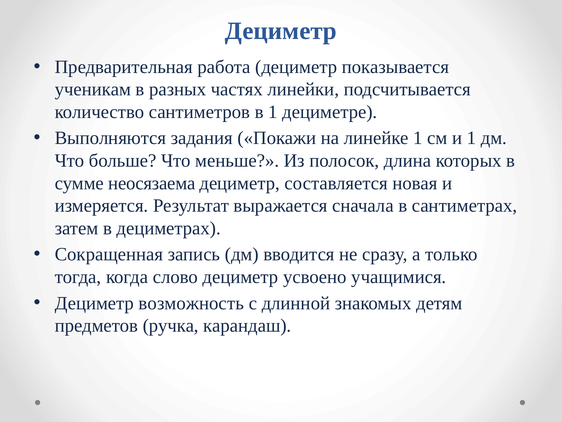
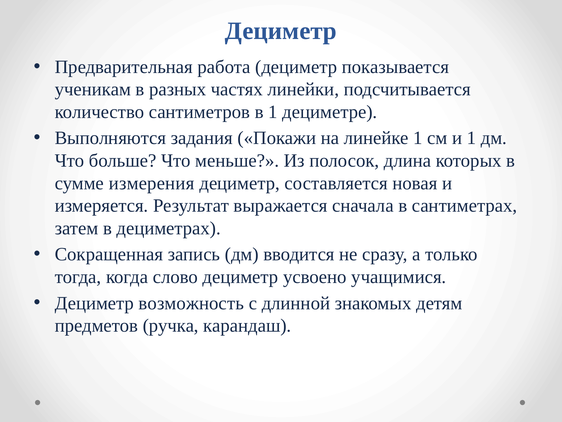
неосязаема: неосязаема -> измерения (152, 183)
